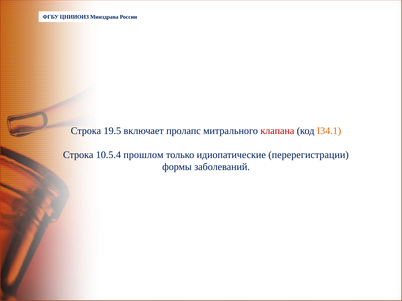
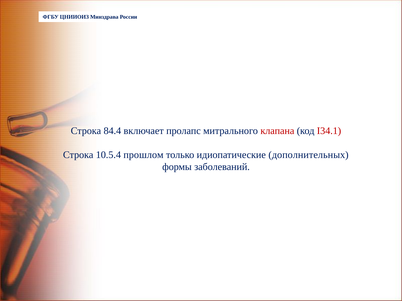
19.5: 19.5 -> 84.4 (112, 131)
I34.1 colour: orange -> red (329, 131)
перерегистрации: перерегистрации -> дополнительных (309, 155)
